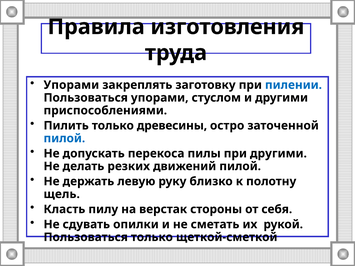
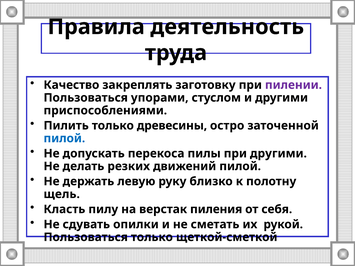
изготовления: изготовления -> деятельность (227, 27)
Упорами: Упорами -> Качество (71, 85)
пилении colour: blue -> purple (293, 85)
стороны: стороны -> пиления (216, 209)
